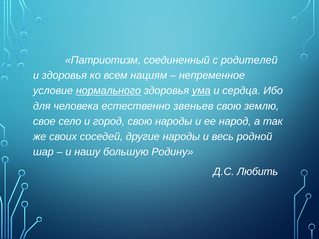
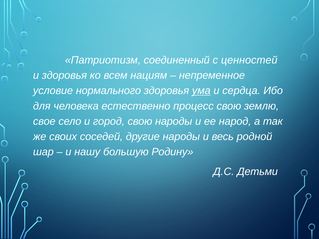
родителей: родителей -> ценностей (249, 60)
нормального underline: present -> none (108, 91)
звеньев: звеньев -> процесс (193, 106)
Любить: Любить -> Детьми (258, 172)
